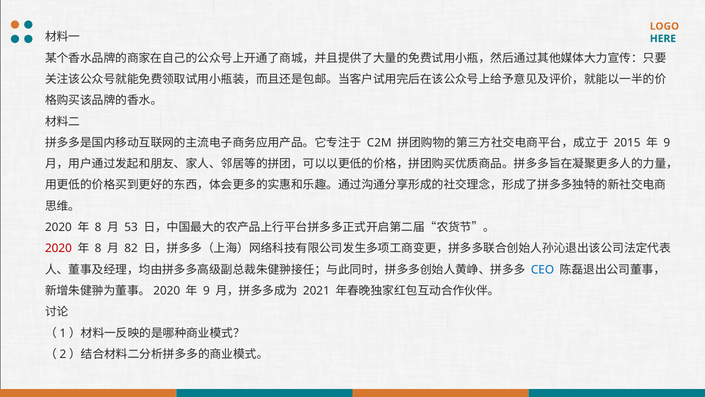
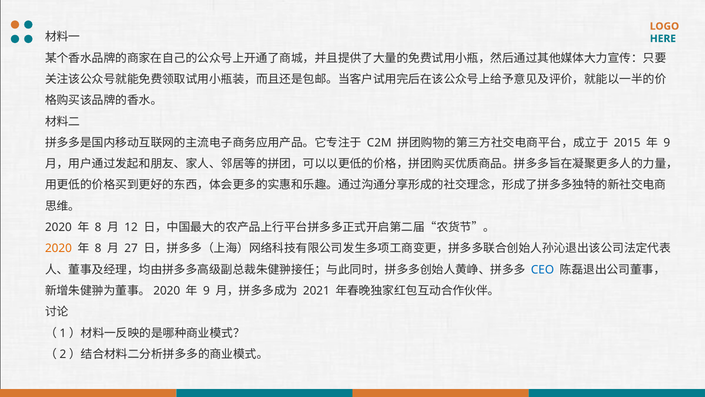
53: 53 -> 12 (131, 227)
2020 colour: red -> orange (58, 248)
82: 82 -> 27 (131, 248)
